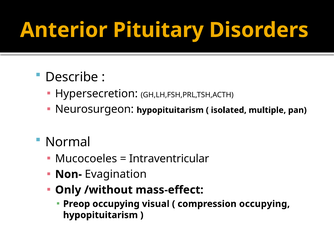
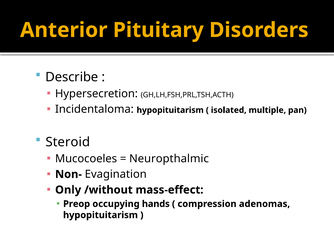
Neurosurgeon: Neurosurgeon -> Incidentaloma (94, 109)
Normal: Normal -> Steroid (68, 142)
Intraventricular: Intraventricular -> Neuropthalmic (169, 158)
visual: visual -> hands (156, 203)
compression occupying: occupying -> adenomas (264, 203)
